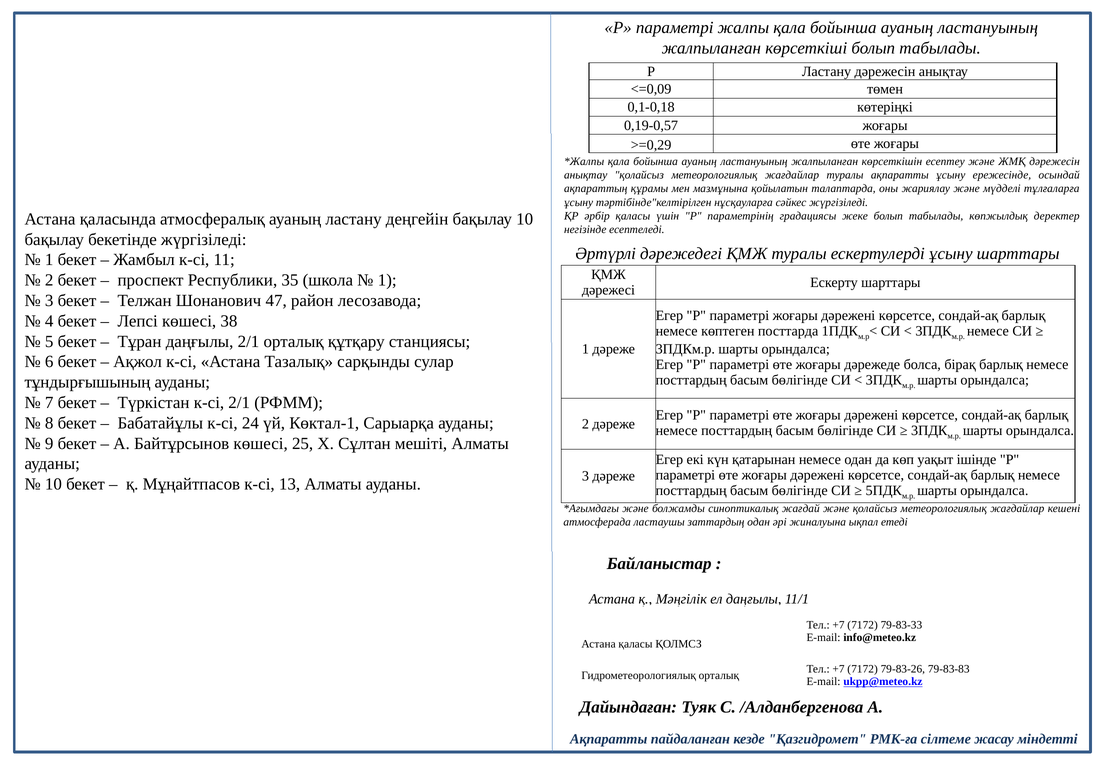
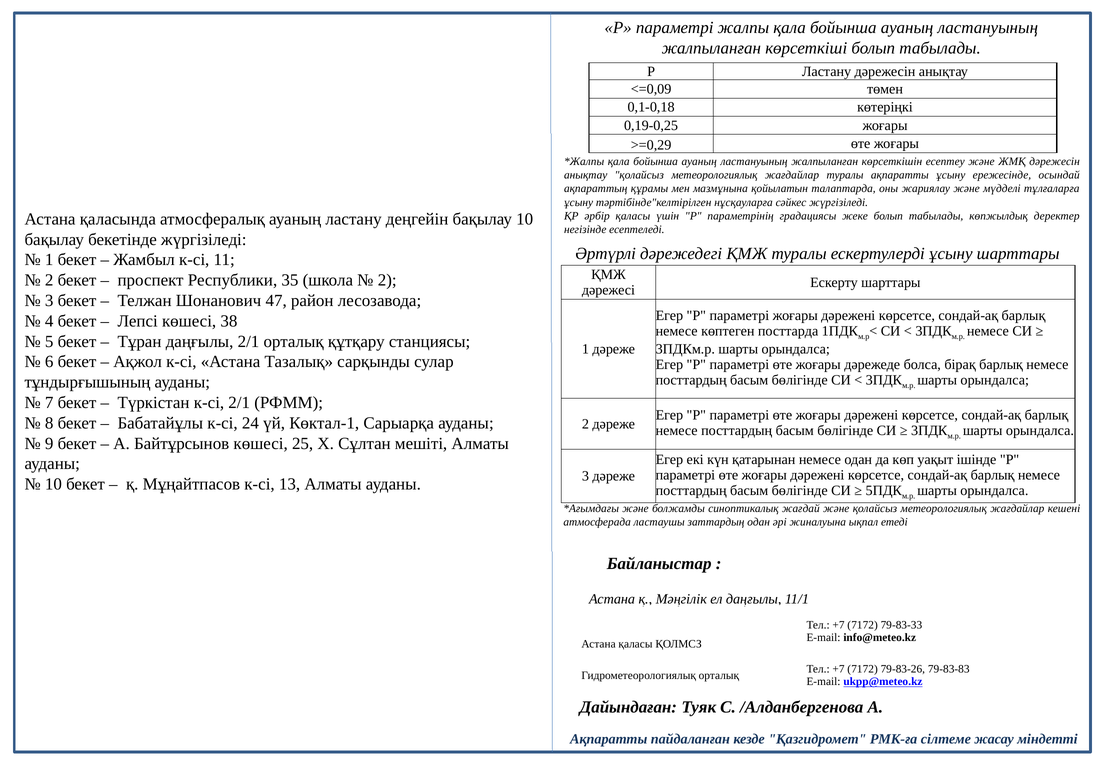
0,19-0,57: 0,19-0,57 -> 0,19-0,25 (651, 125)
1: 1 -> 2 (387, 280)
